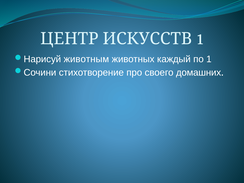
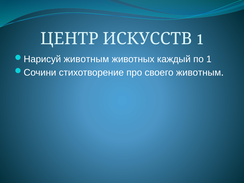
своего домашних: домашних -> животным (199, 72)
